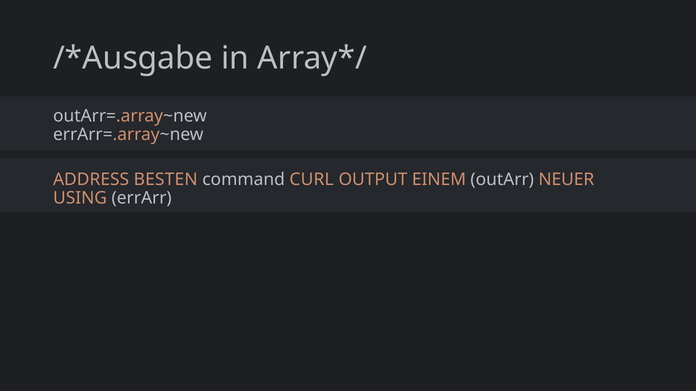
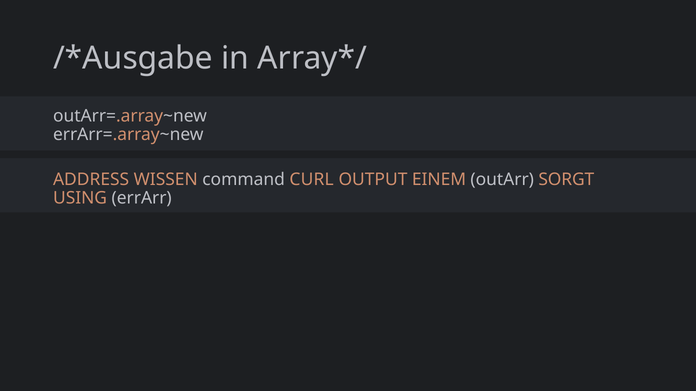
BESTEN: BESTEN -> WISSEN (166, 180)
NEUER: NEUER -> SORGT (566, 180)
